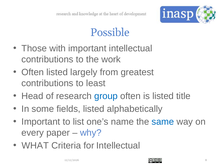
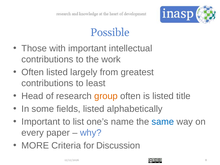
group colour: blue -> orange (106, 96)
WHAT: WHAT -> MORE (35, 145)
for Intellectual: Intellectual -> Discussion (118, 145)
